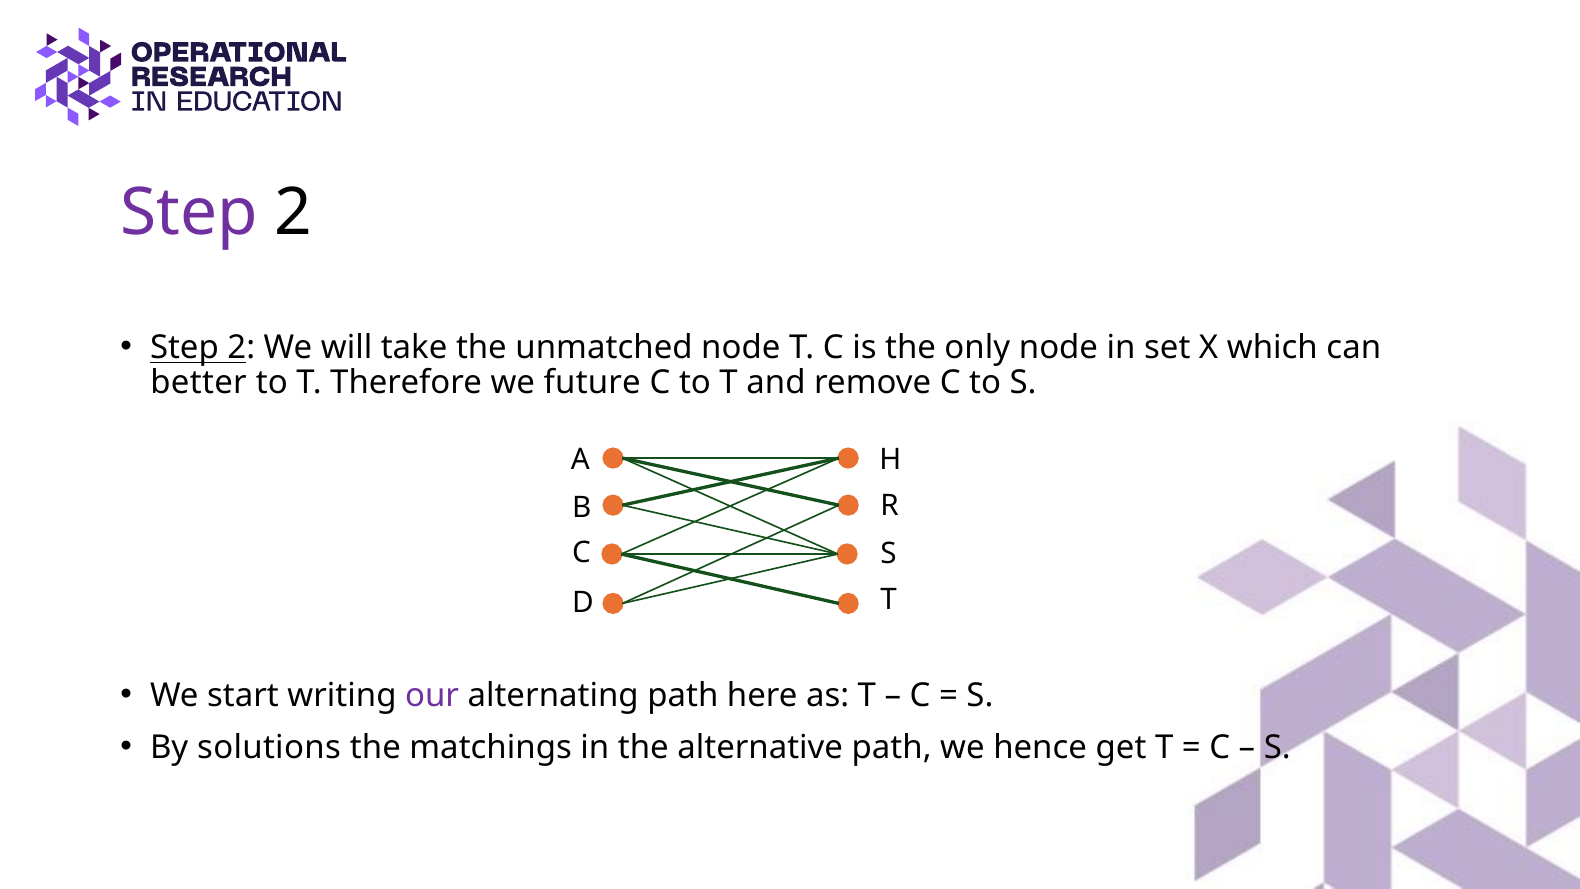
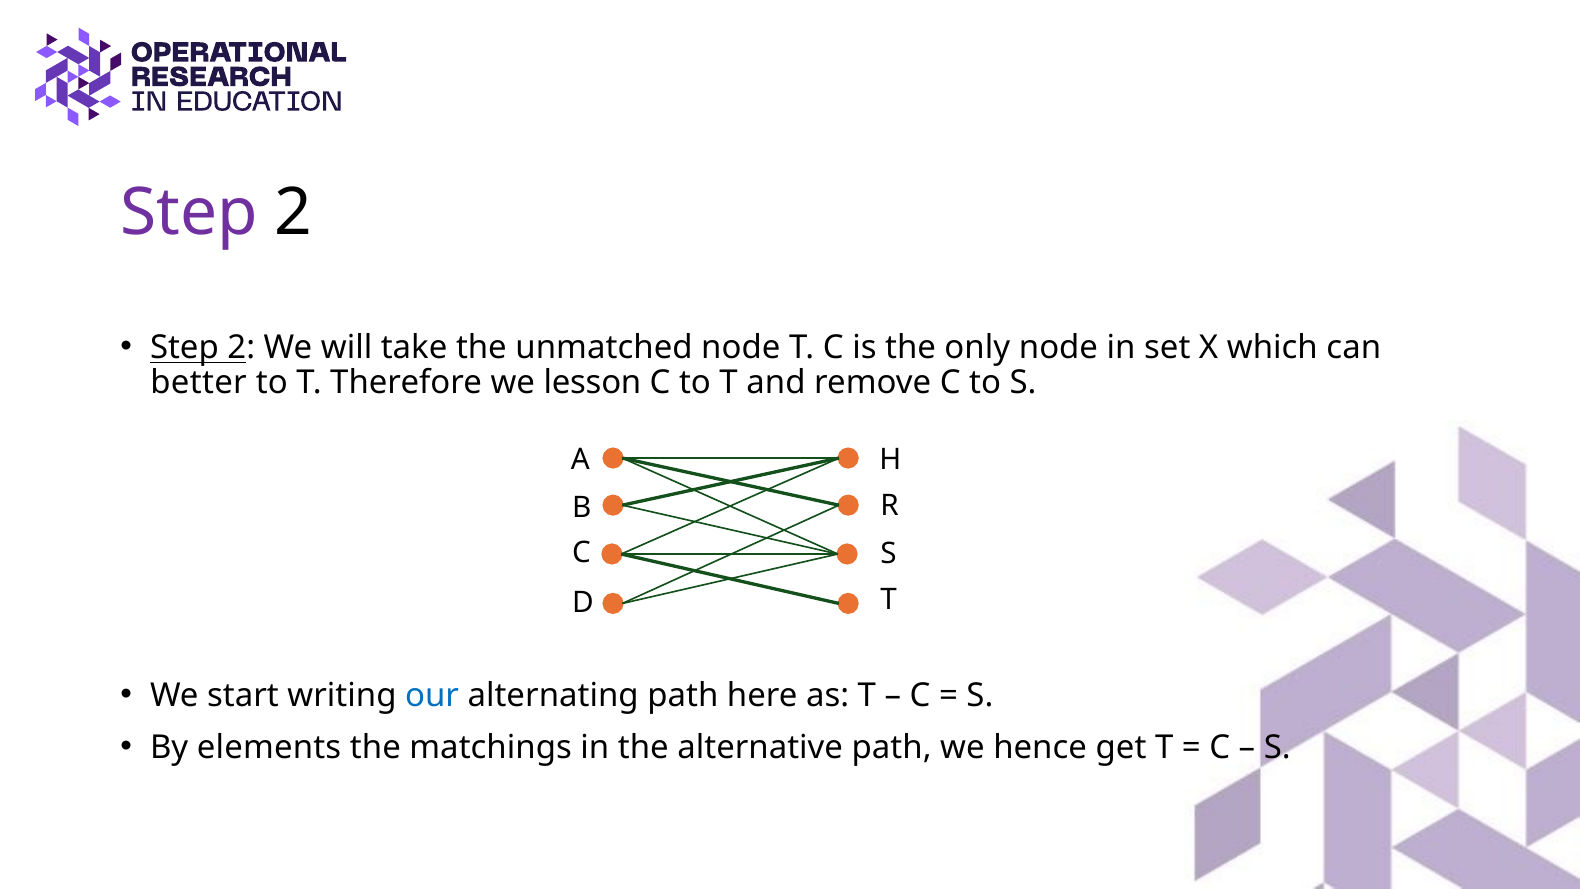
future: future -> lesson (592, 383)
our colour: purple -> blue (432, 695)
solutions: solutions -> elements (269, 747)
